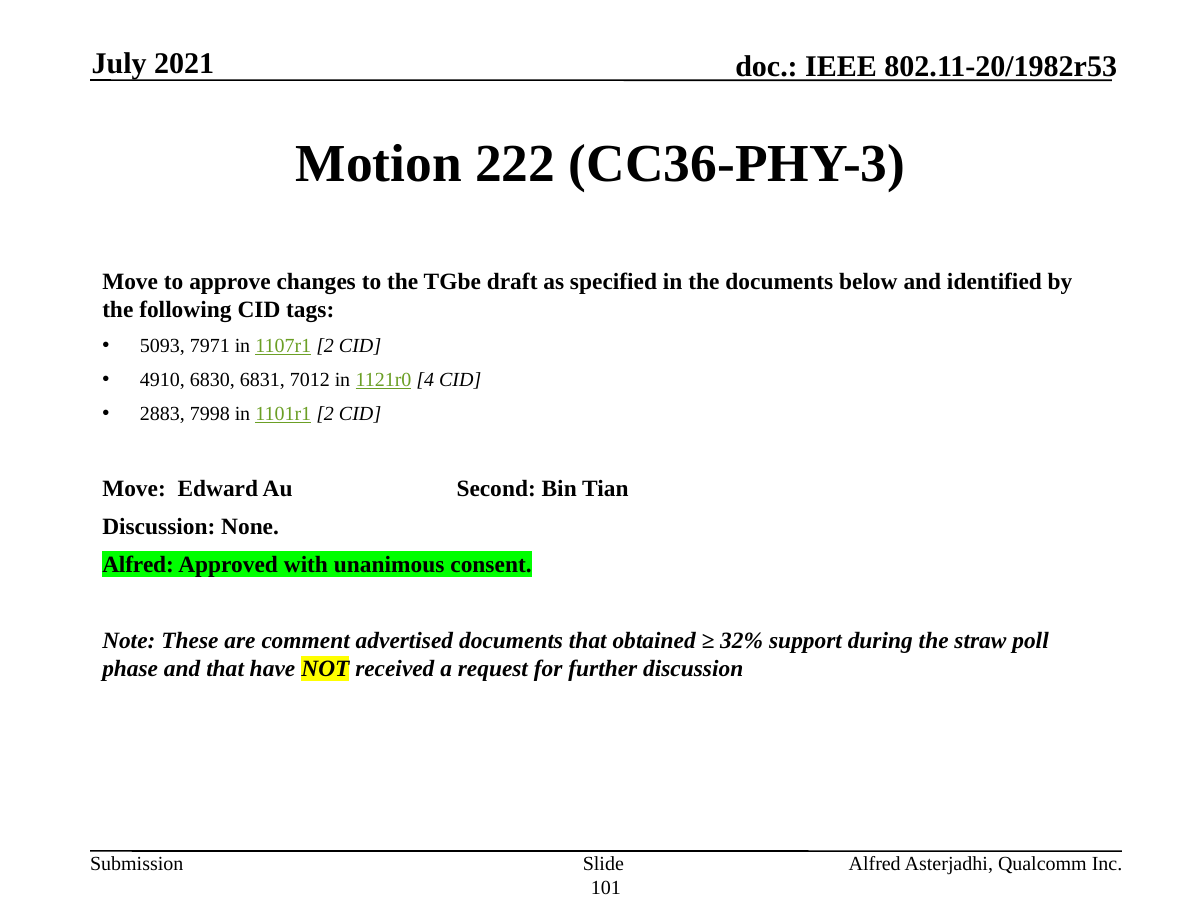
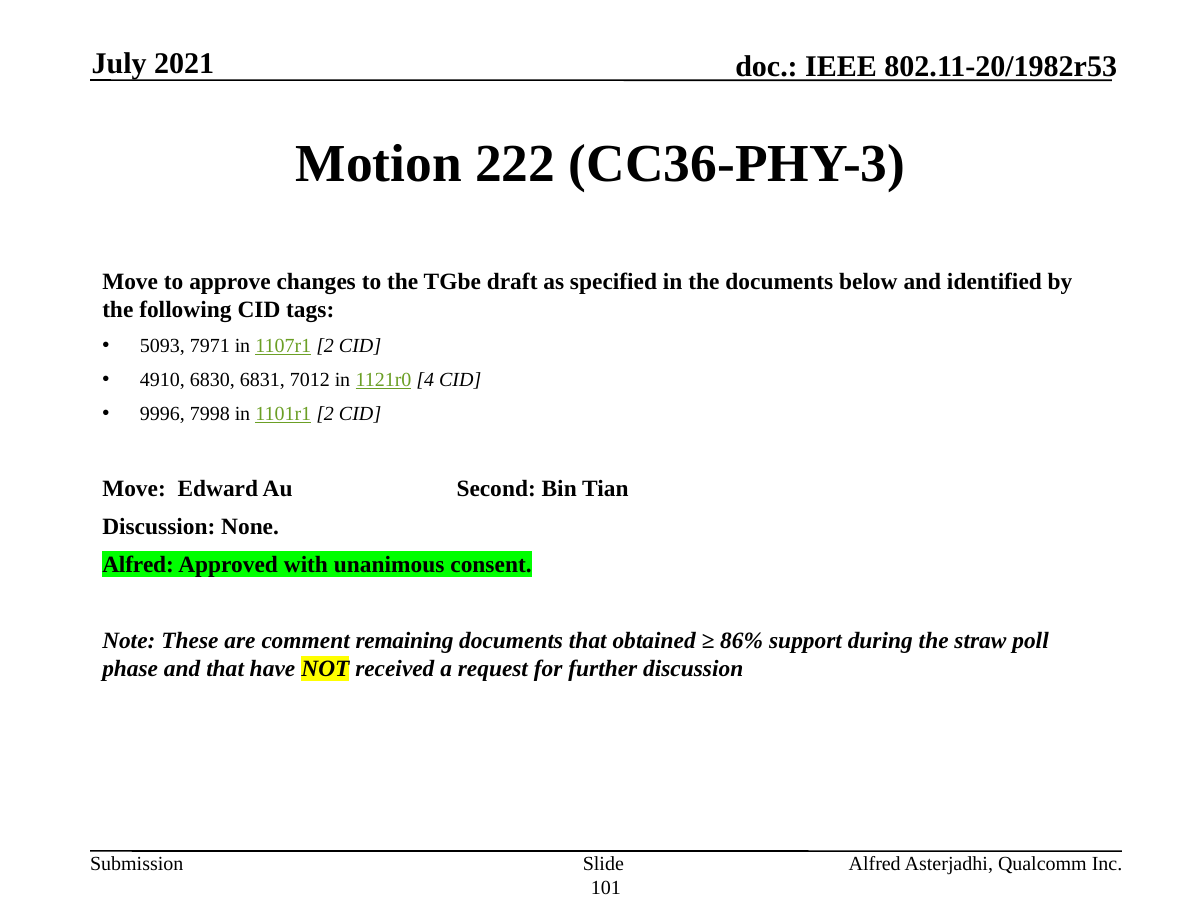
2883: 2883 -> 9996 (162, 414)
advertised: advertised -> remaining (405, 641)
32%: 32% -> 86% (742, 641)
